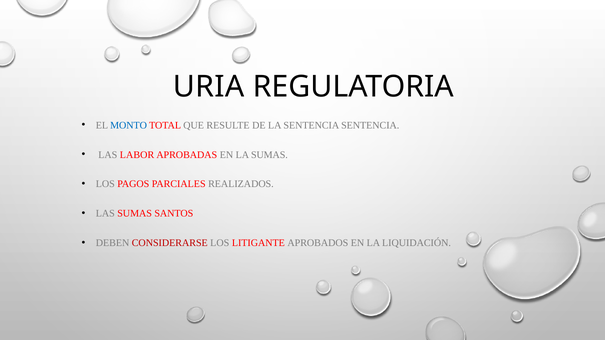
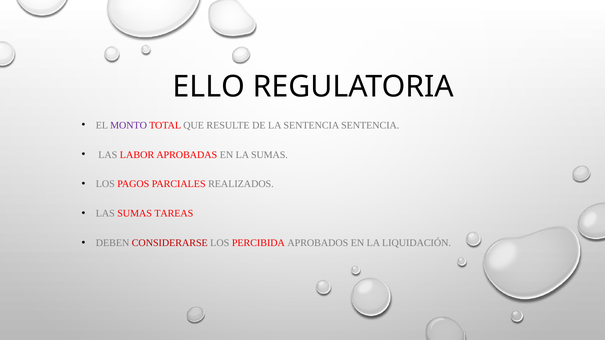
URIA: URIA -> ELLO (209, 87)
MONTO colour: blue -> purple (129, 125)
SANTOS: SANTOS -> TAREAS (174, 214)
LITIGANTE: LITIGANTE -> PERCIBIDA (258, 243)
